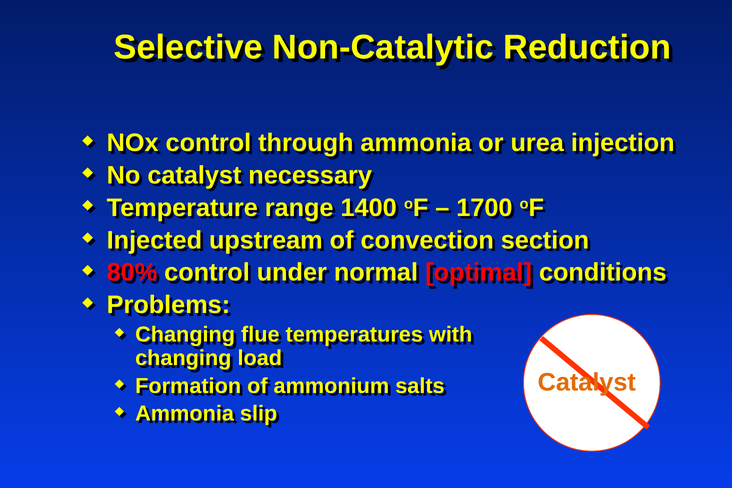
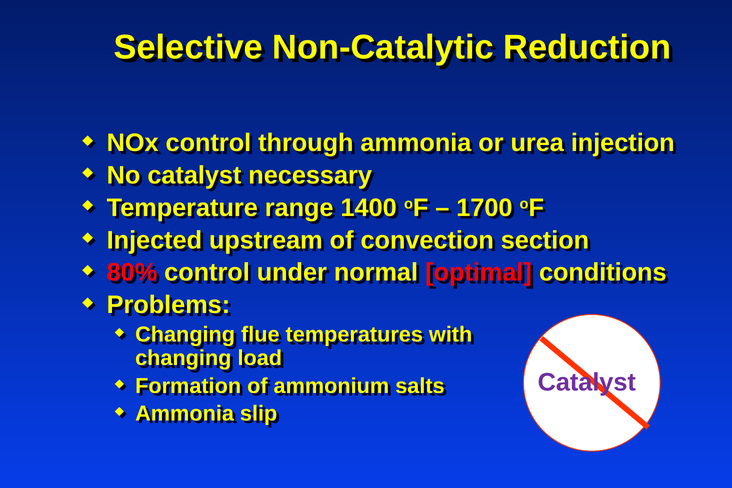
Catalyst colour: orange -> purple (587, 382)
